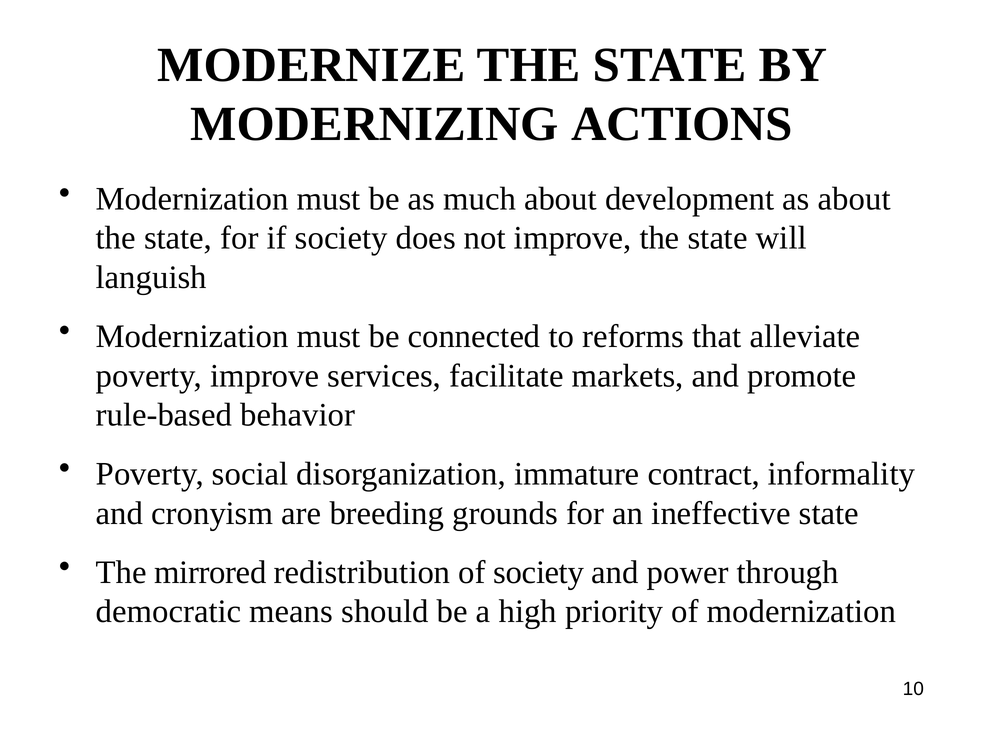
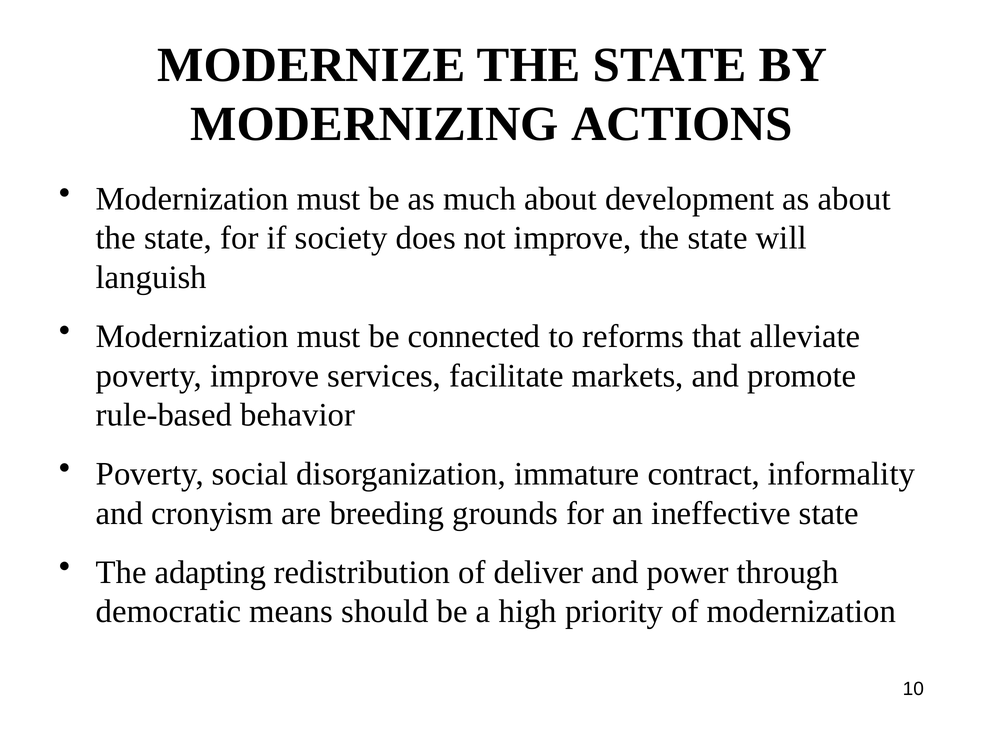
mirrored: mirrored -> adapting (210, 572)
of society: society -> deliver (539, 572)
